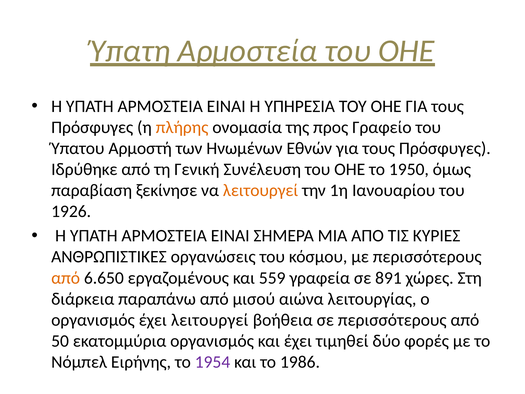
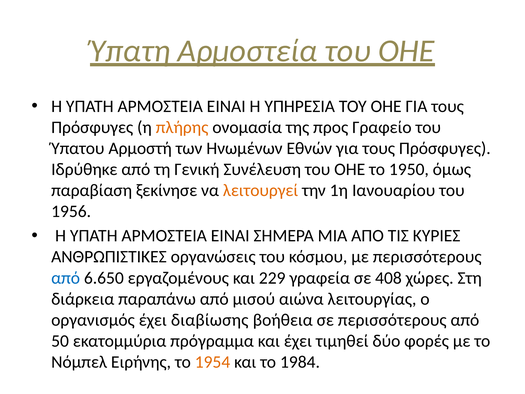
1926: 1926 -> 1956 (71, 211)
από colour: orange -> blue (66, 278)
559: 559 -> 229 (272, 278)
891: 891 -> 408 (388, 278)
έχει λειτουργεί: λειτουργεί -> διαβίωσης (210, 320)
εκατομμύρια οργανισμός: οργανισμός -> πρόγραμμα (212, 341)
1954 colour: purple -> orange (212, 362)
1986: 1986 -> 1984 (300, 362)
